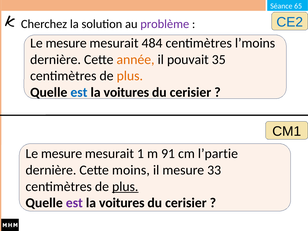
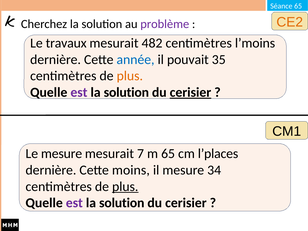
CE2 colour: blue -> orange (290, 22)
mesure: mesure -> travaux (66, 43)
484: 484 -> 482 (152, 43)
année colour: orange -> blue (136, 60)
est colour: blue -> purple (79, 92)
voitures: voitures -> solution (126, 92)
cerisier underline: none -> present (190, 92)
1: 1 -> 7 (141, 154)
m 91: 91 -> 65 (168, 154)
l’partie: l’partie -> l’places (218, 154)
33: 33 -> 34 (214, 170)
voitures: voitures -> solution (122, 203)
